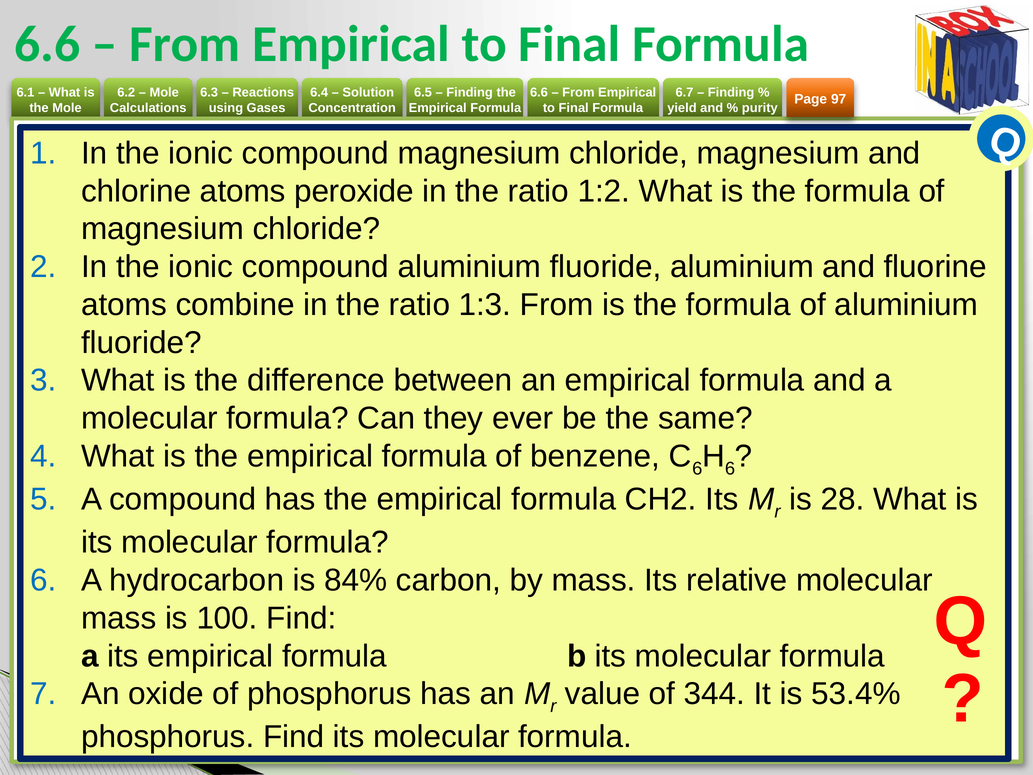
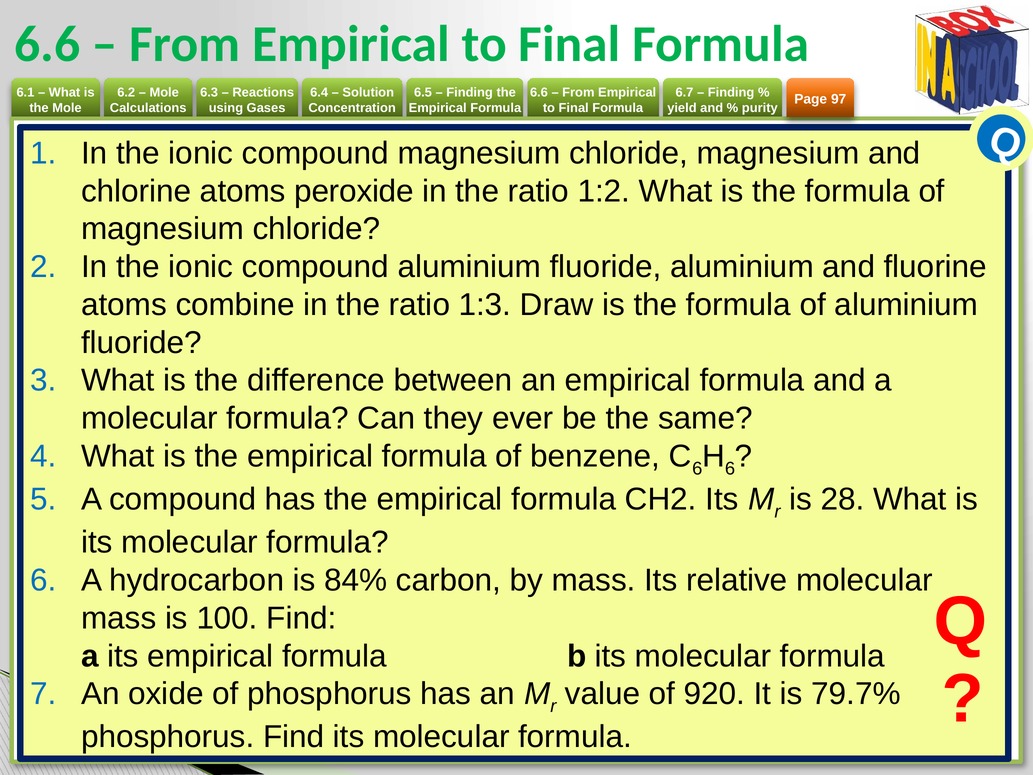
1:3 From: From -> Draw (557, 305)
344: 344 -> 920 (714, 694)
53.4%: 53.4% -> 79.7% (856, 694)
